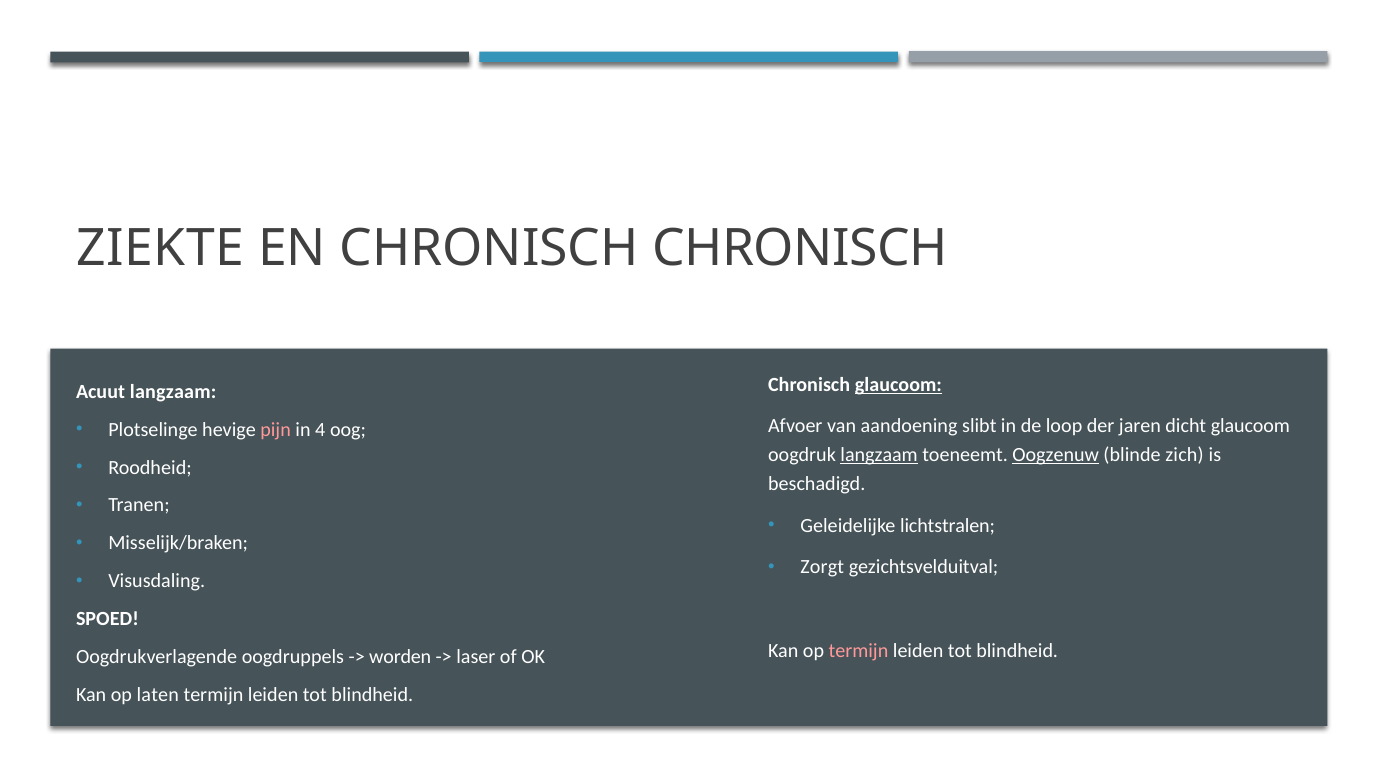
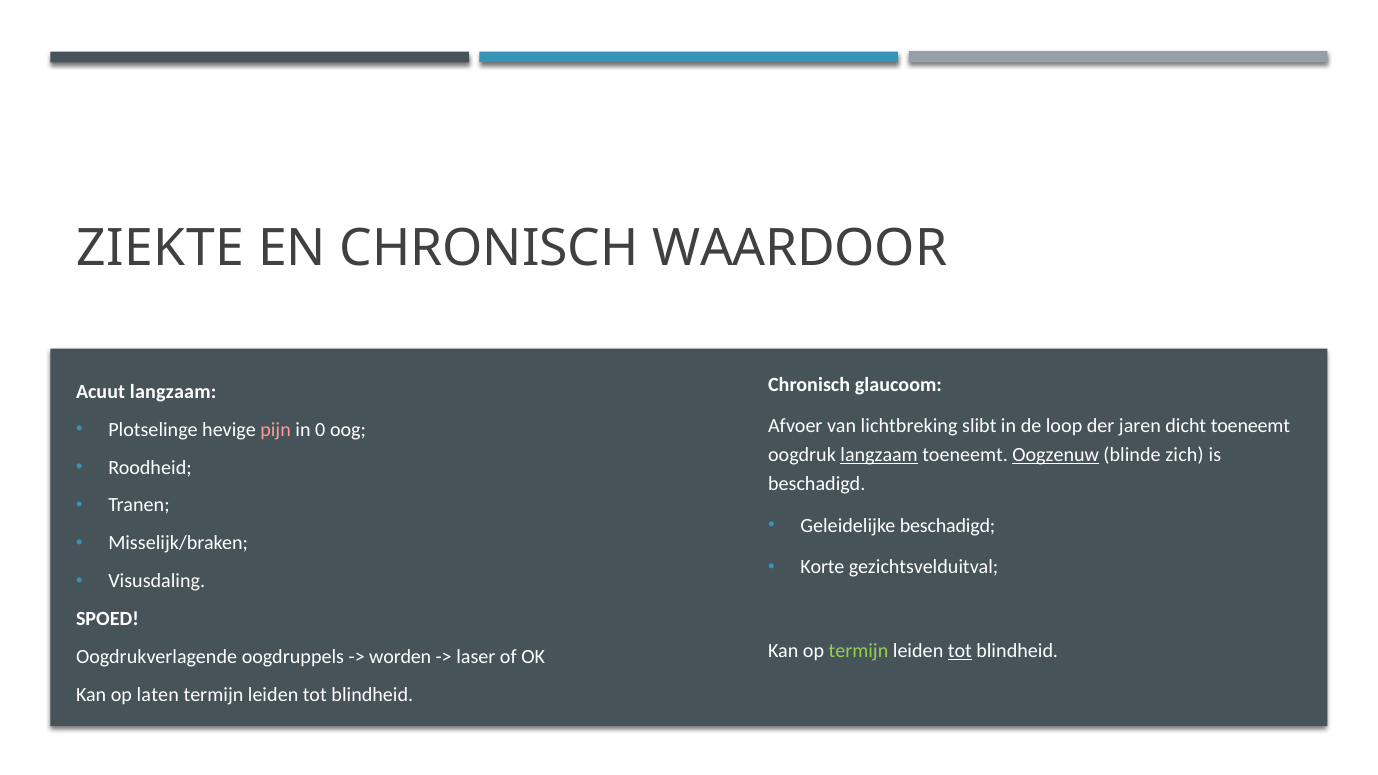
CHRONISCH CHRONISCH: CHRONISCH -> WAARDOOR (800, 249)
glaucoom underline: present -> none (898, 385)
aandoening: aandoening -> lichtbreking (909, 426)
dicht glaucoom: glaucoom -> toeneemt (1250, 426)
4: 4 -> 0 (320, 430)
Geleidelijke lichtstralen: lichtstralen -> beschadigd (948, 526)
Zorgt: Zorgt -> Korte (822, 567)
termijn colour: pink -> light green (859, 651)
tot underline: none -> present (960, 651)
